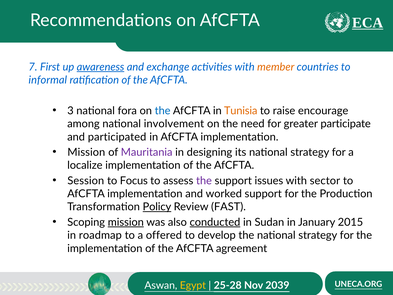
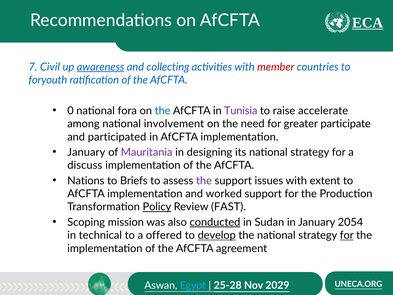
First: First -> Civil (50, 67)
exchange: exchange -> collecting (168, 67)
member colour: orange -> red (276, 67)
informal: informal -> foryouth (48, 80)
3: 3 -> 0 (70, 111)
Tunisia colour: orange -> purple (241, 111)
encourage: encourage -> accelerate (323, 111)
Mission: Mission -> January (86, 152)
localize: localize -> discuss (85, 165)
Session: Session -> Nations (86, 181)
Focus: Focus -> Briefs (134, 181)
sector: sector -> extent (325, 181)
mission underline: present -> none (126, 222)
2015: 2015 -> 2054 (350, 222)
roadmap: roadmap -> technical (100, 235)
develop underline: none -> present (217, 235)
for underline: none -> present (347, 235)
Egypt colour: yellow -> light blue (193, 285)
2039: 2039 -> 2029 (277, 285)
